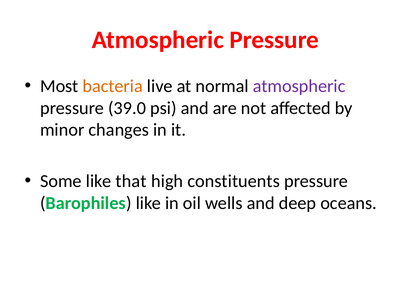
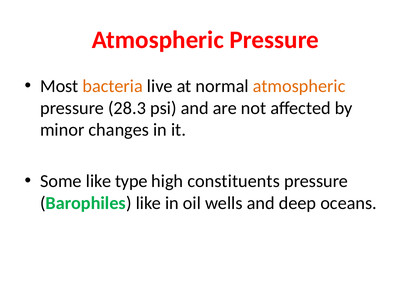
atmospheric colour: purple -> orange (299, 86)
39.0: 39.0 -> 28.3 (127, 108)
that: that -> type (131, 181)
